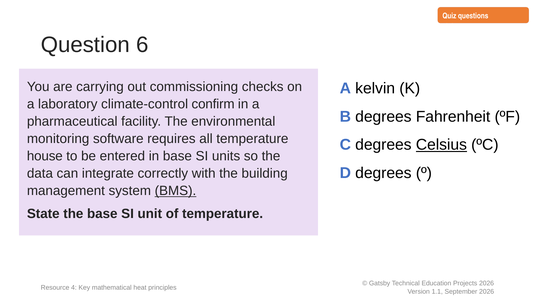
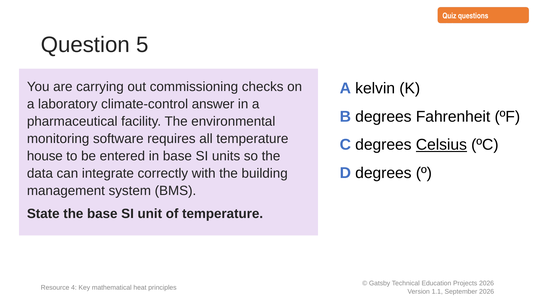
6: 6 -> 5 (142, 45)
confirm: confirm -> answer (213, 104)
BMS underline: present -> none (175, 191)
